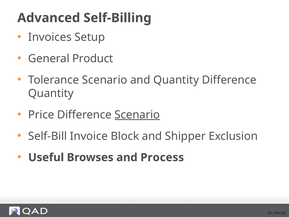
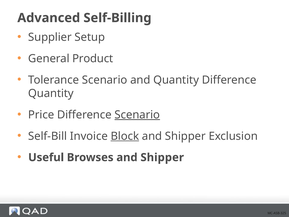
Invoices: Invoices -> Supplier (50, 37)
Block underline: none -> present (125, 136)
Browses and Process: Process -> Shipper (162, 157)
